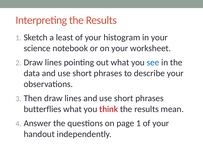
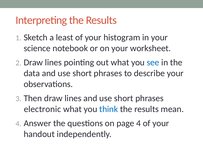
butterflies: butterflies -> electronic (42, 109)
think colour: red -> blue (109, 109)
page 1: 1 -> 4 (139, 123)
